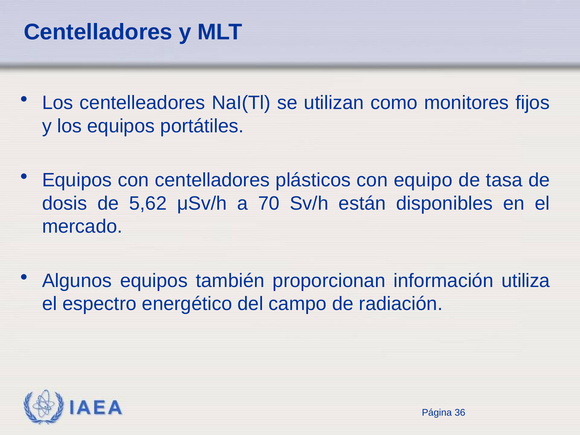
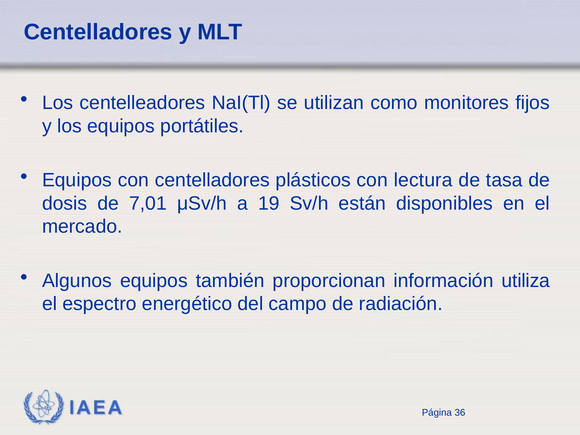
equipo: equipo -> lectura (423, 180)
5,62: 5,62 -> 7,01 (148, 203)
70: 70 -> 19 (269, 203)
